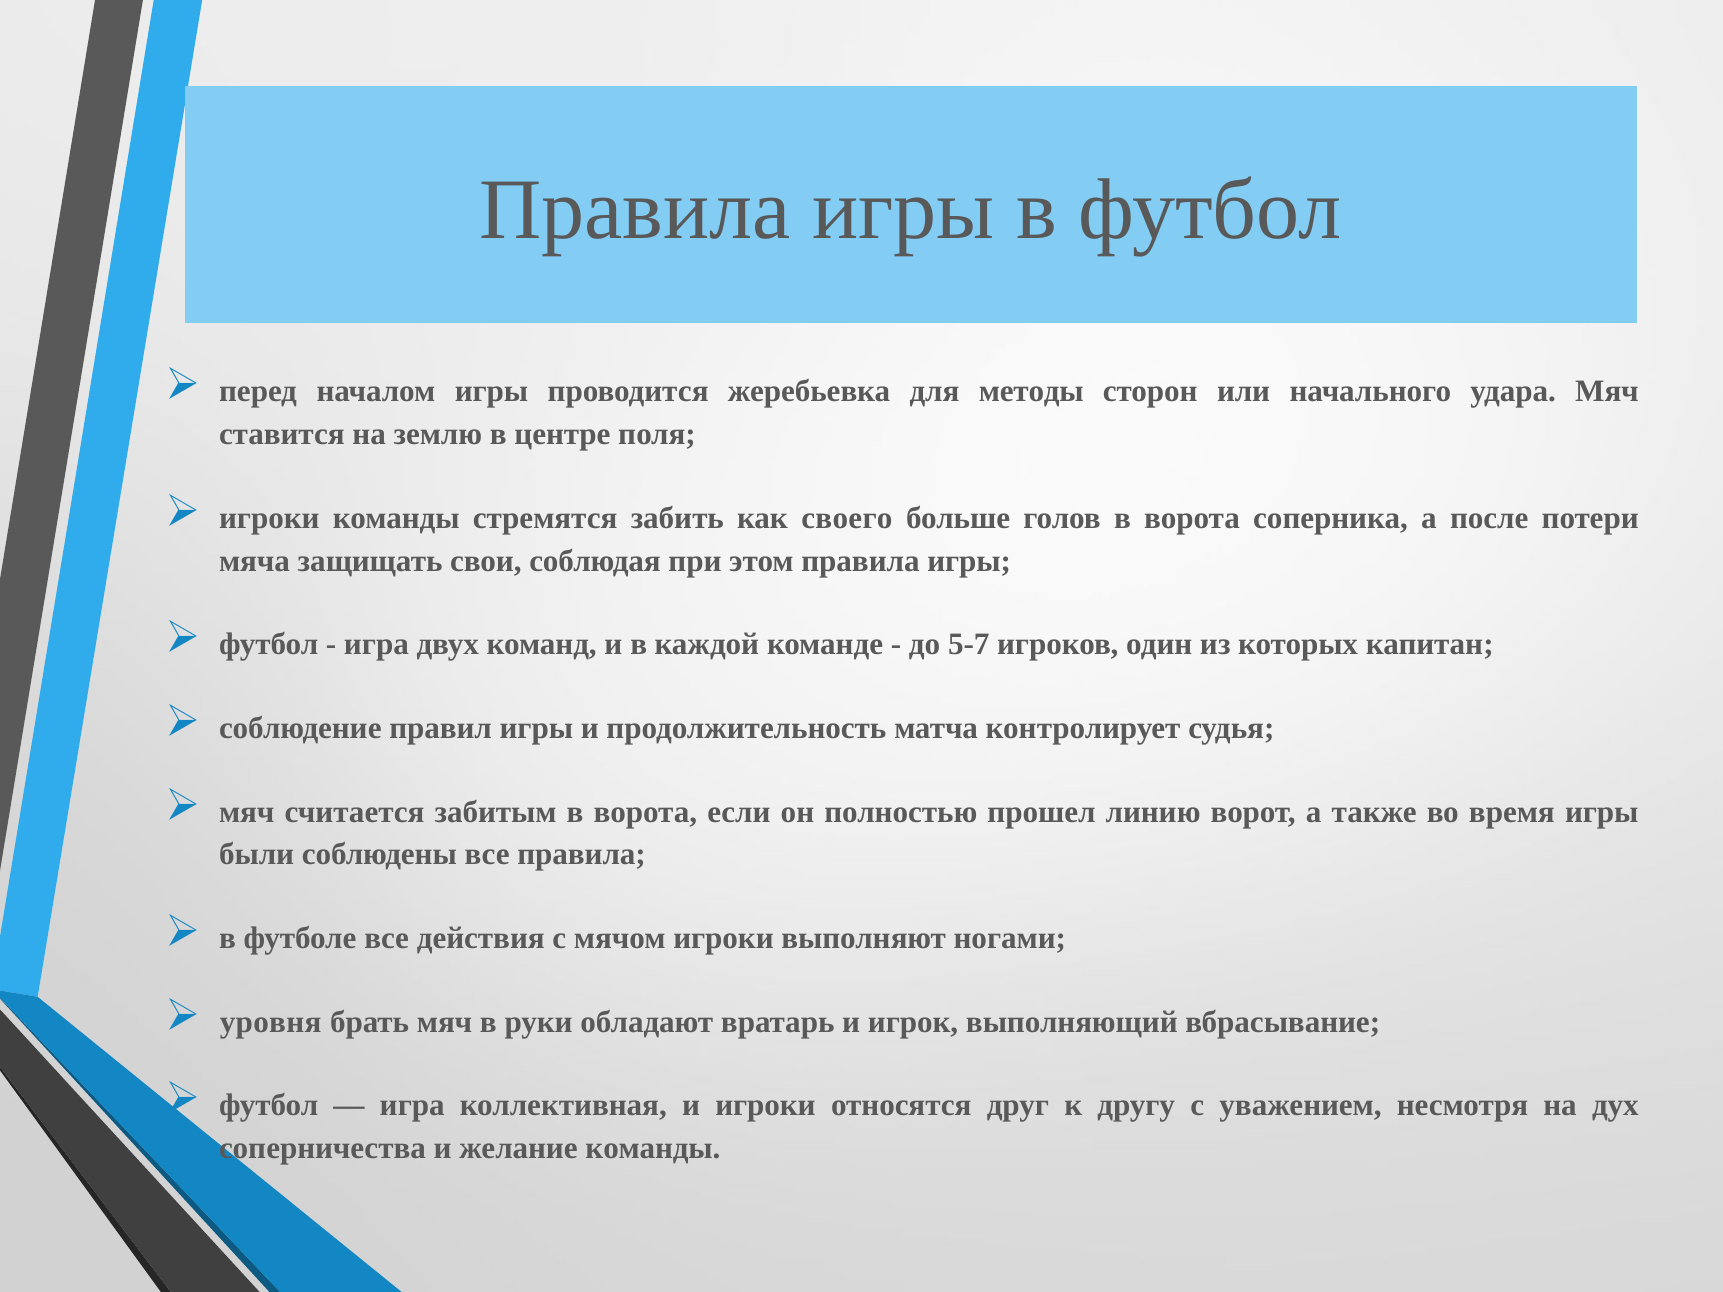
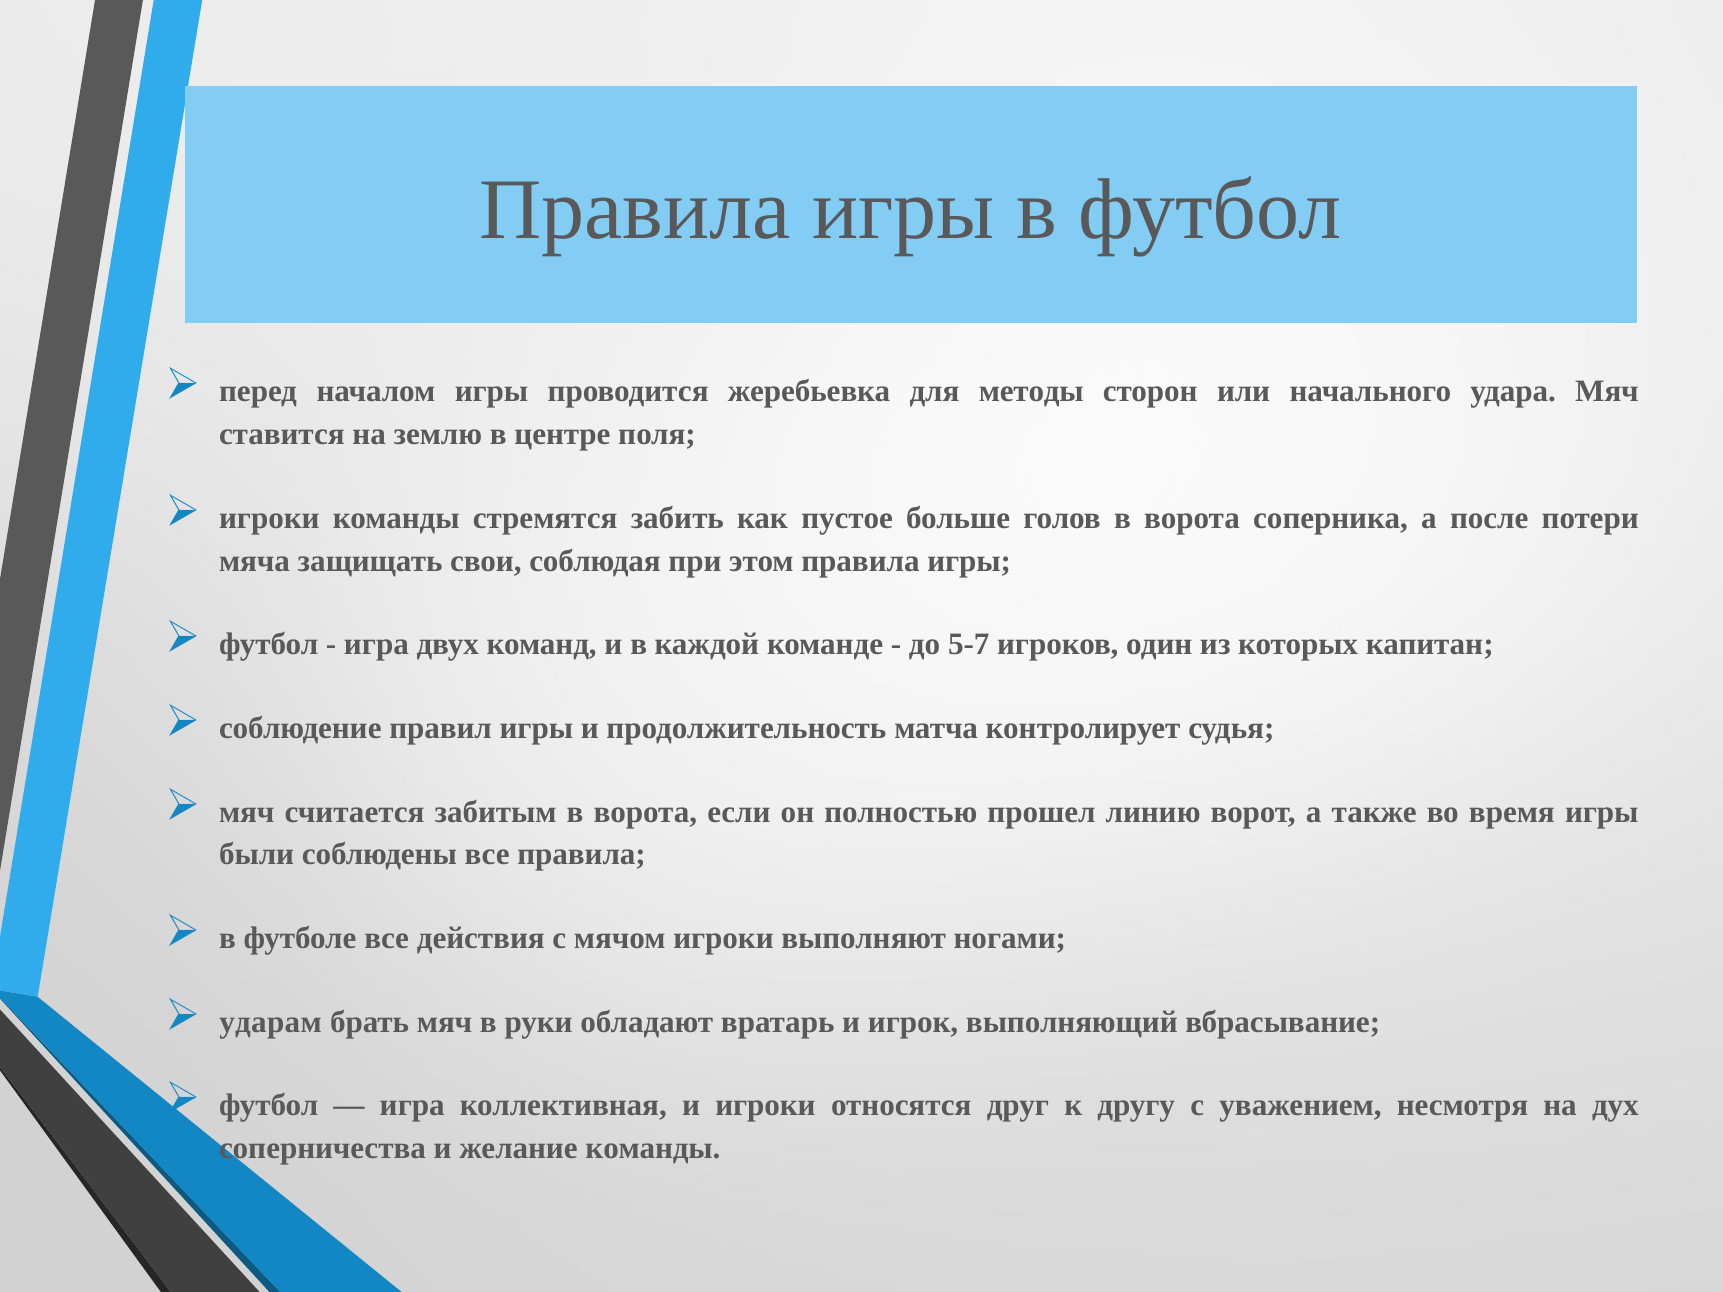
своего: своего -> пустое (847, 518)
уровня: уровня -> ударам (271, 1022)
